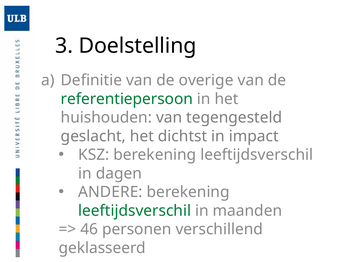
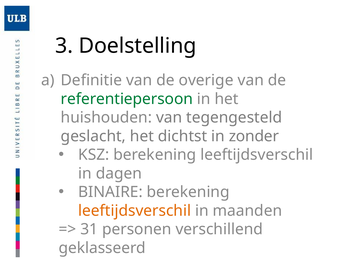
impact: impact -> zonder (254, 136)
ANDERE: ANDERE -> BINAIRE (110, 192)
leeftijdsverschil colour: green -> orange (135, 210)
46: 46 -> 31 (89, 229)
